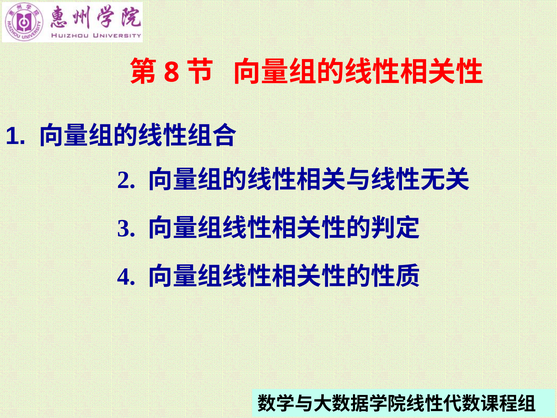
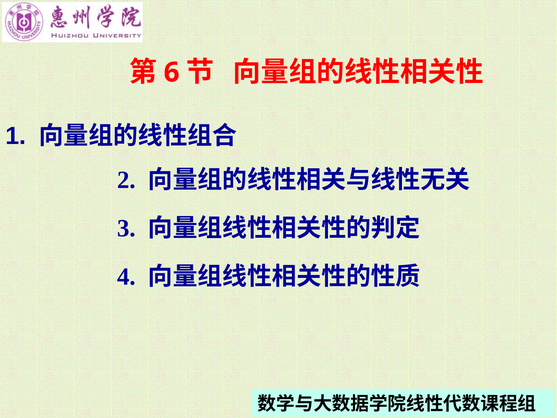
8: 8 -> 6 (172, 72)
